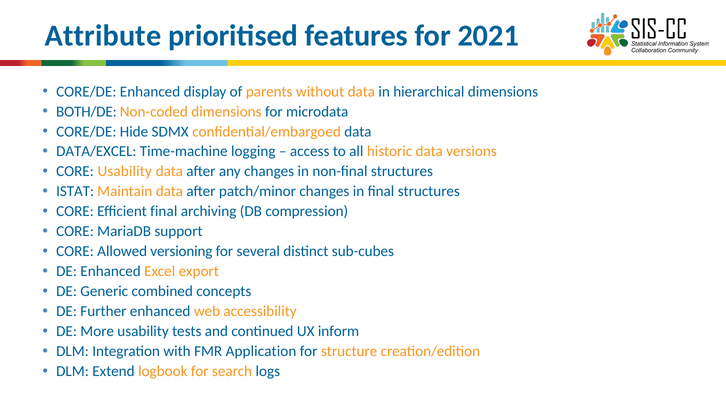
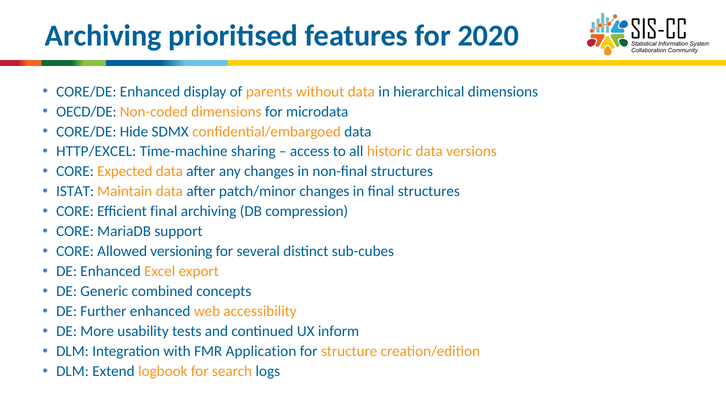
Attribute: Attribute -> Archiving (103, 36)
2021: 2021 -> 2020 (488, 36)
BOTH/DE: BOTH/DE -> OECD/DE (86, 111)
DATA/EXCEL: DATA/EXCEL -> HTTP/EXCEL (96, 151)
logging: logging -> sharing (253, 151)
CORE Usability: Usability -> Expected (125, 171)
